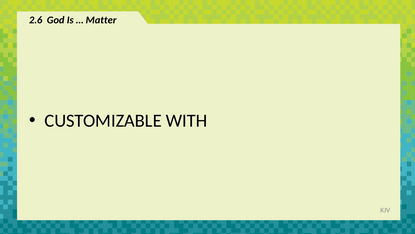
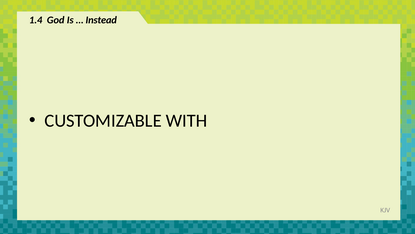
2.6: 2.6 -> 1.4 (36, 20)
Matter: Matter -> Instead (101, 20)
